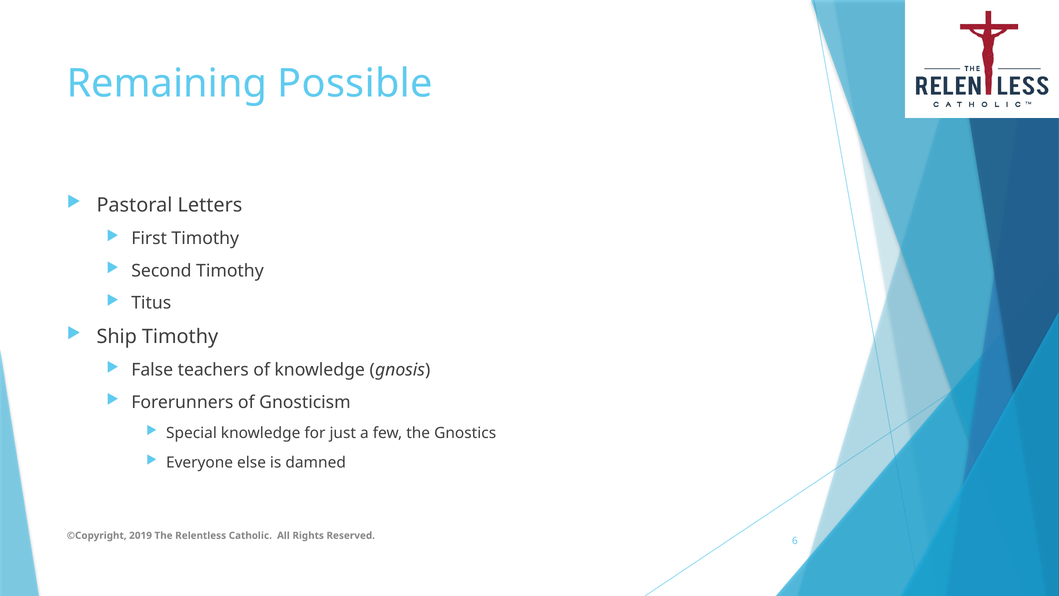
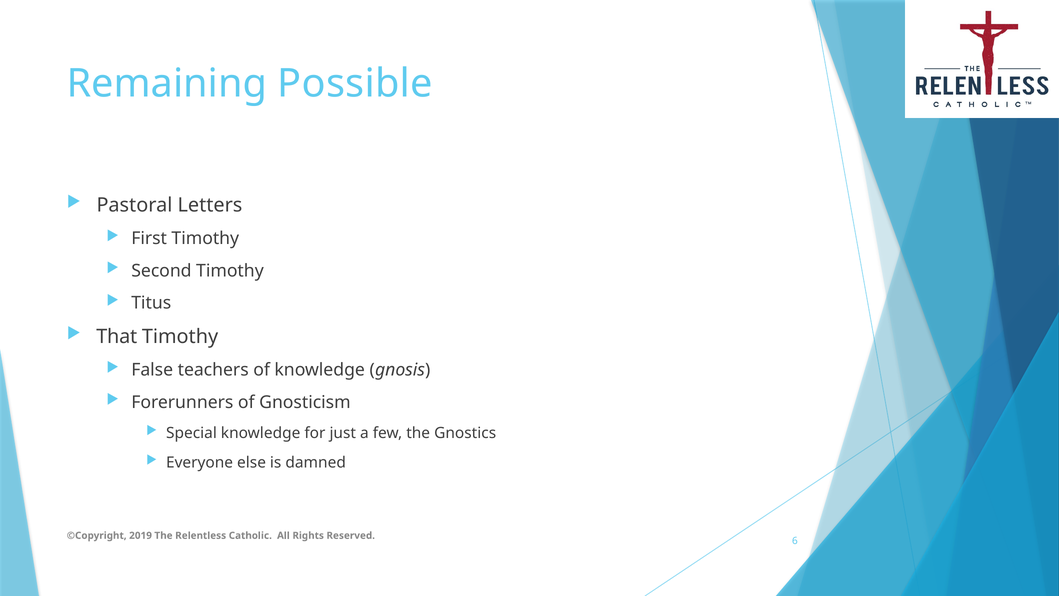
Ship: Ship -> That (117, 336)
